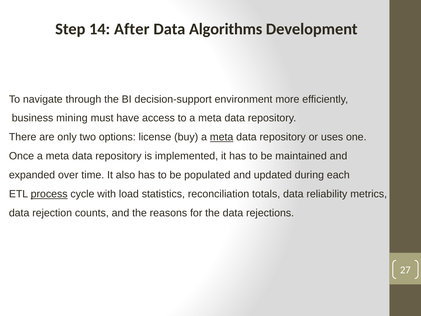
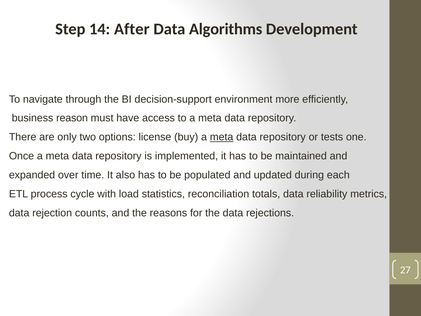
mining: mining -> reason (72, 118)
uses: uses -> tests (332, 137)
process underline: present -> none (49, 194)
